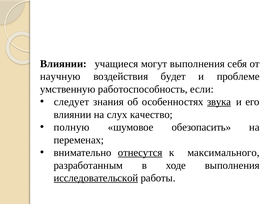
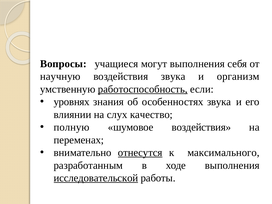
Влиянии: Влиянии -> Вопросы (63, 64)
воздействия будет: будет -> звука (173, 76)
проблеме: проблеме -> организм (238, 76)
работоспособность underline: none -> present (143, 89)
следует: следует -> уровнях (72, 102)
звука underline: present -> none (219, 102)
шумовое обезопасить: обезопасить -> воздействия (201, 127)
